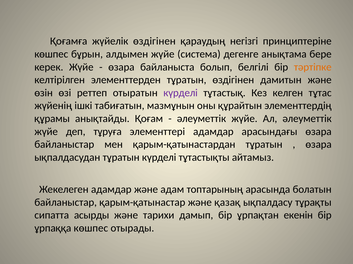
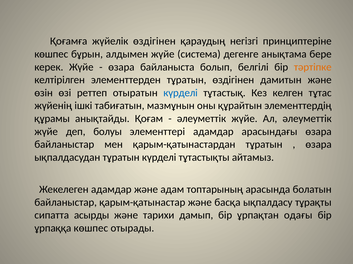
күрделі colour: purple -> blue (181, 93)
тұруға: тұруға -> болуы (108, 132)
қазақ: қазақ -> басқа (227, 203)
екенін: екенін -> одағы (298, 216)
